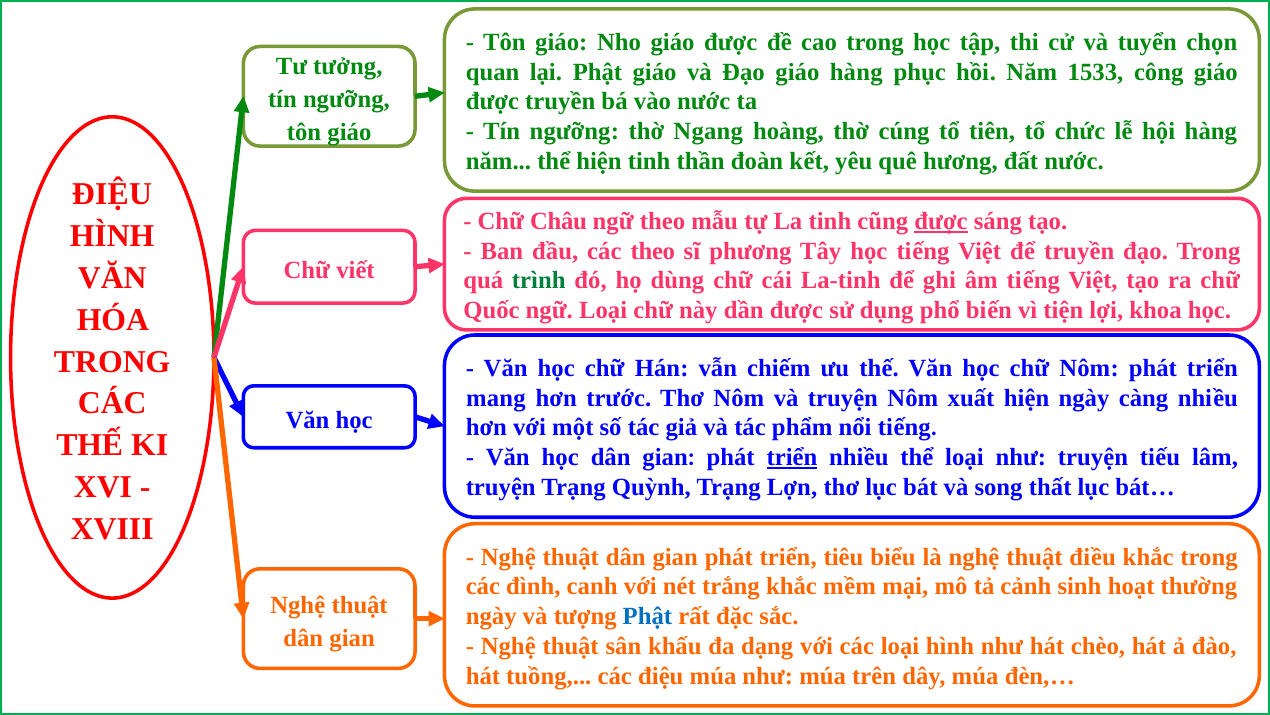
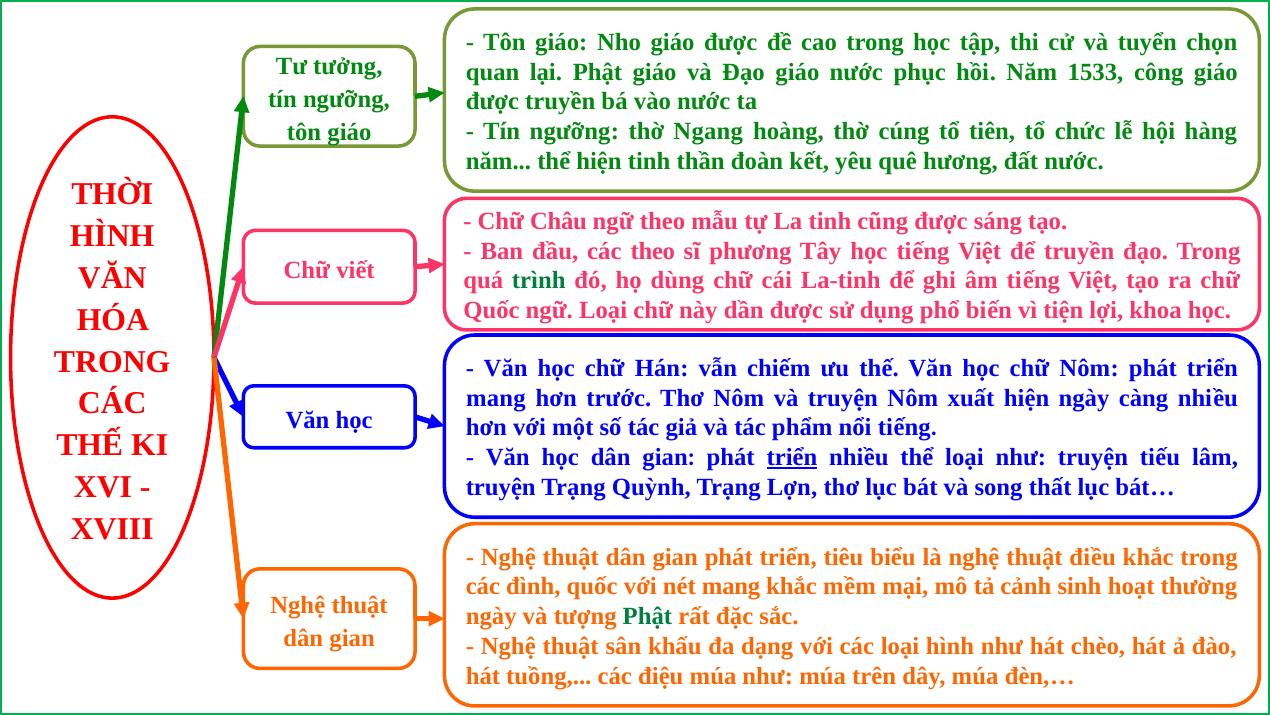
giáo hàng: hàng -> nước (856, 72)
ĐIỆU: ĐIỆU -> THỜI (112, 194)
được underline: present -> none (941, 221)
đình canh: canh -> quốc (592, 586)
nét trắng: trắng -> mang (731, 586)
Phật colour: blue -> green (647, 616)
